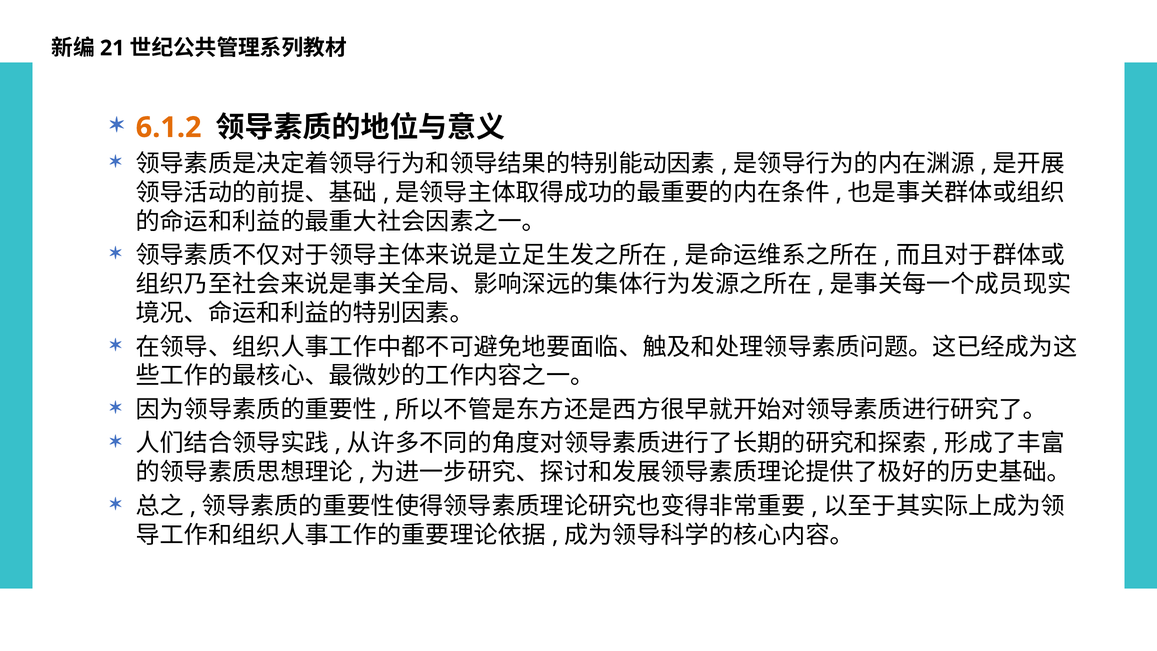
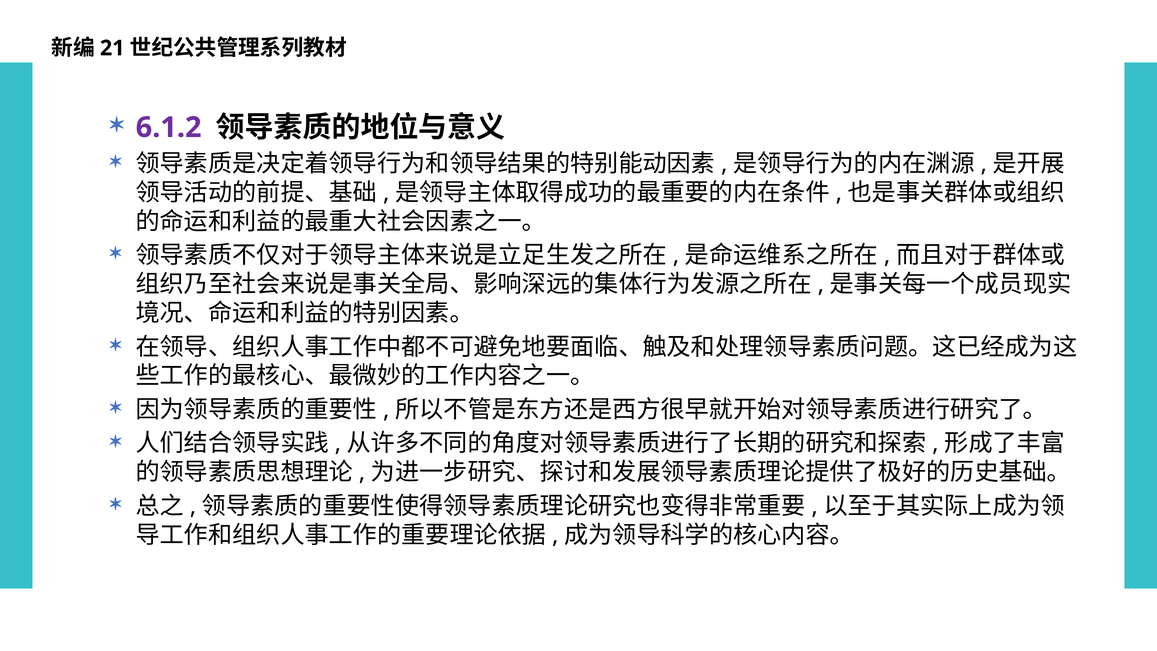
6.1.2 colour: orange -> purple (169, 127)
